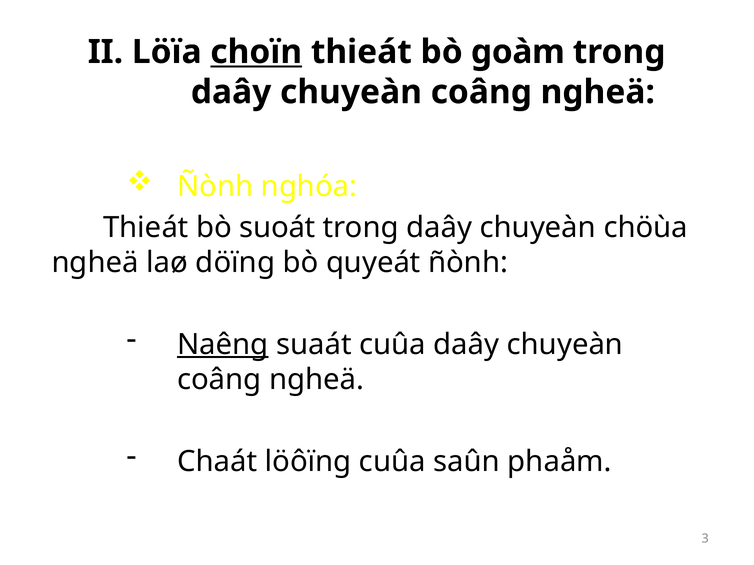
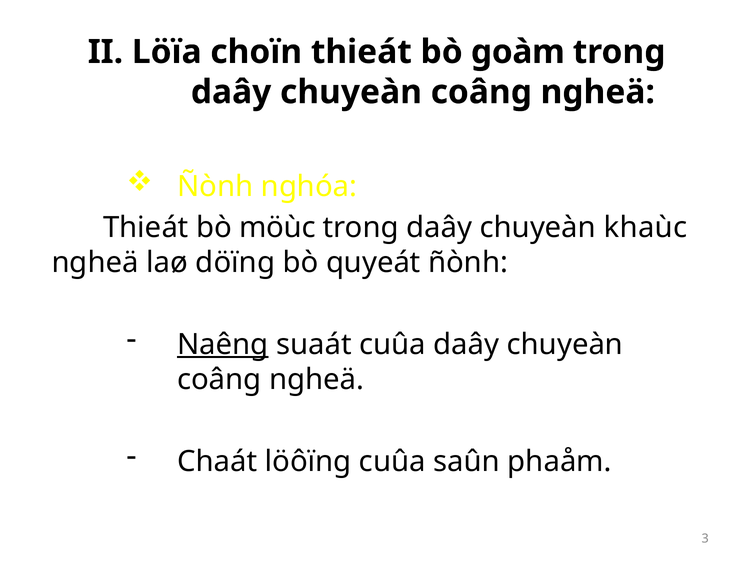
choïn underline: present -> none (256, 52)
suoát: suoát -> möùc (277, 228)
chöùa: chöùa -> khaùc (646, 228)
